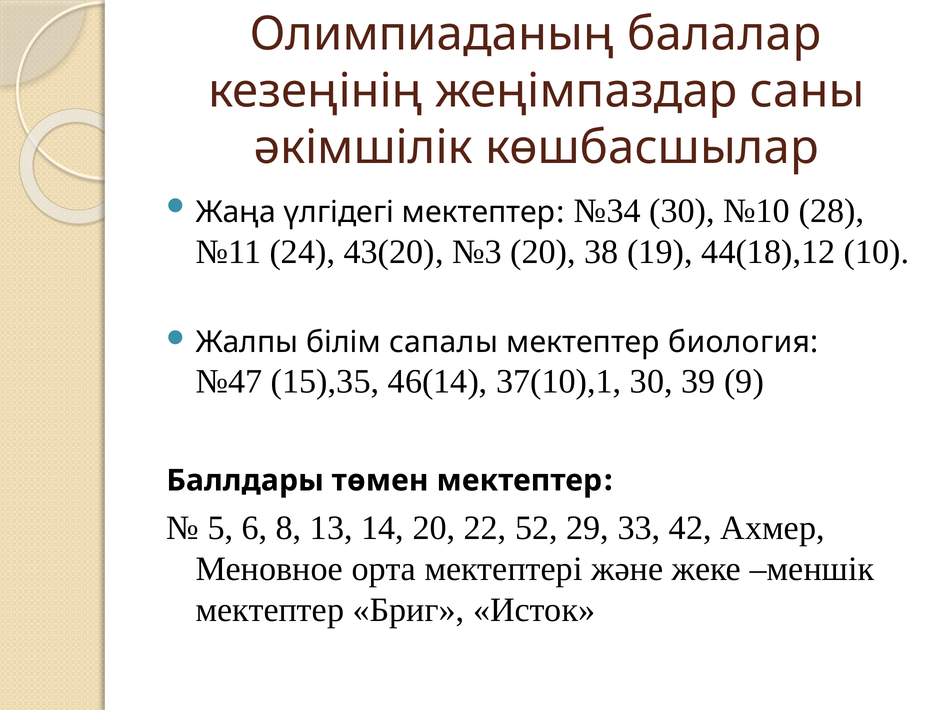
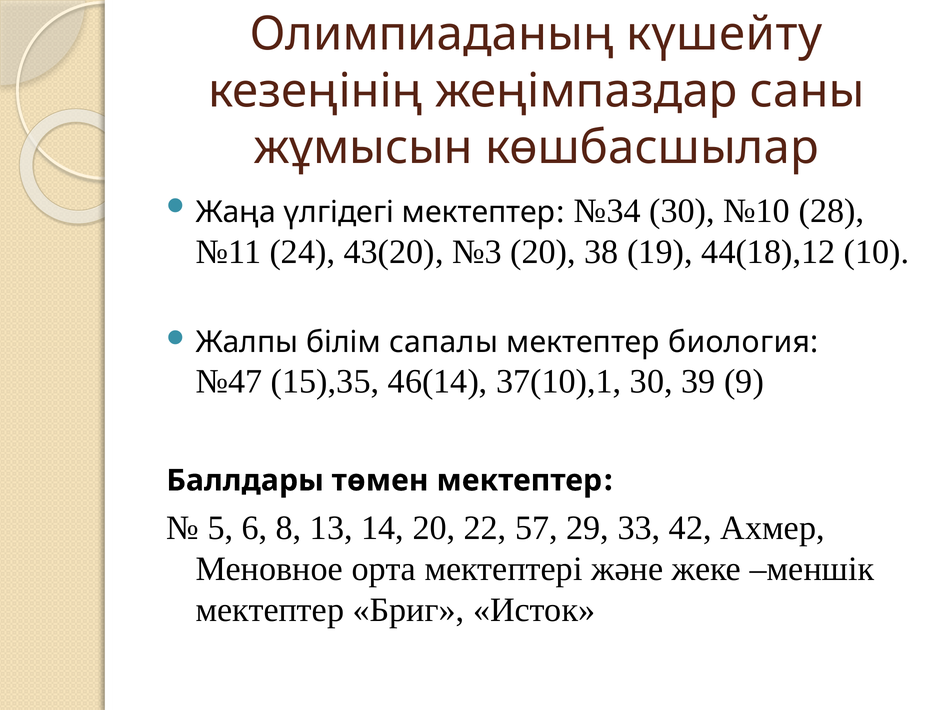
балалар: балалар -> күшейту (724, 34)
әкімшілік: әкімшілік -> жұмысын (363, 148)
52: 52 -> 57 (536, 528)
